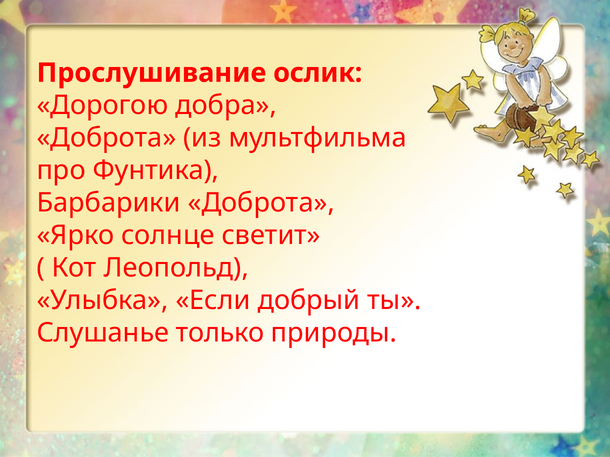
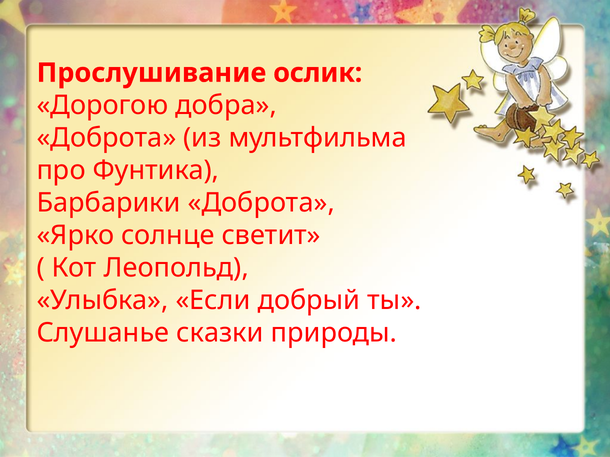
только: только -> сказки (220, 333)
